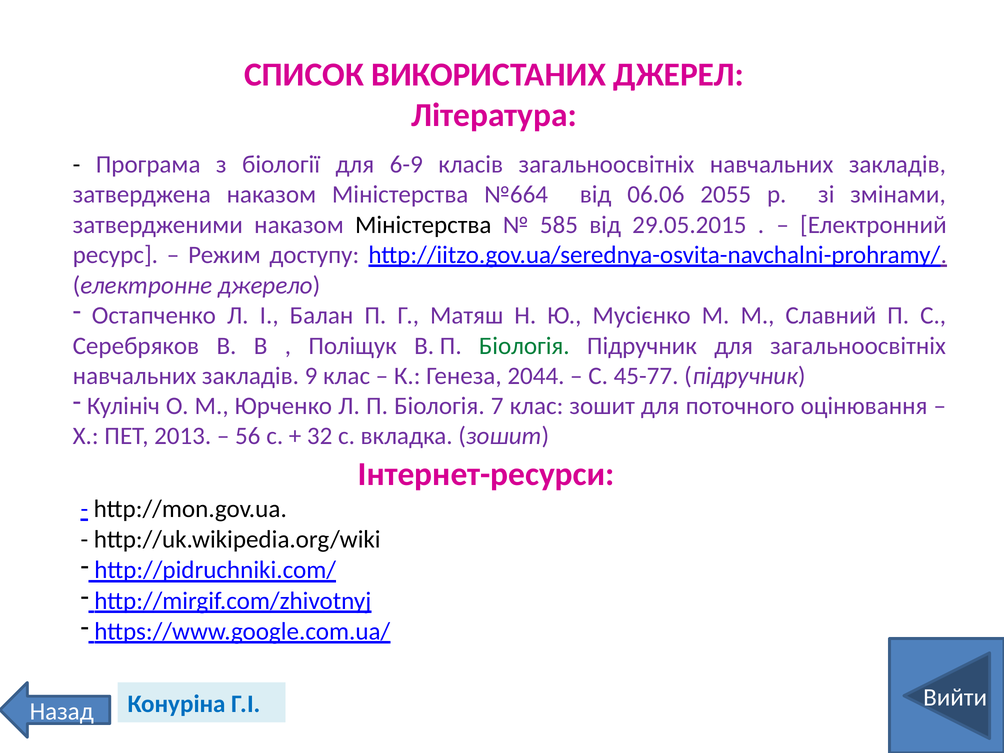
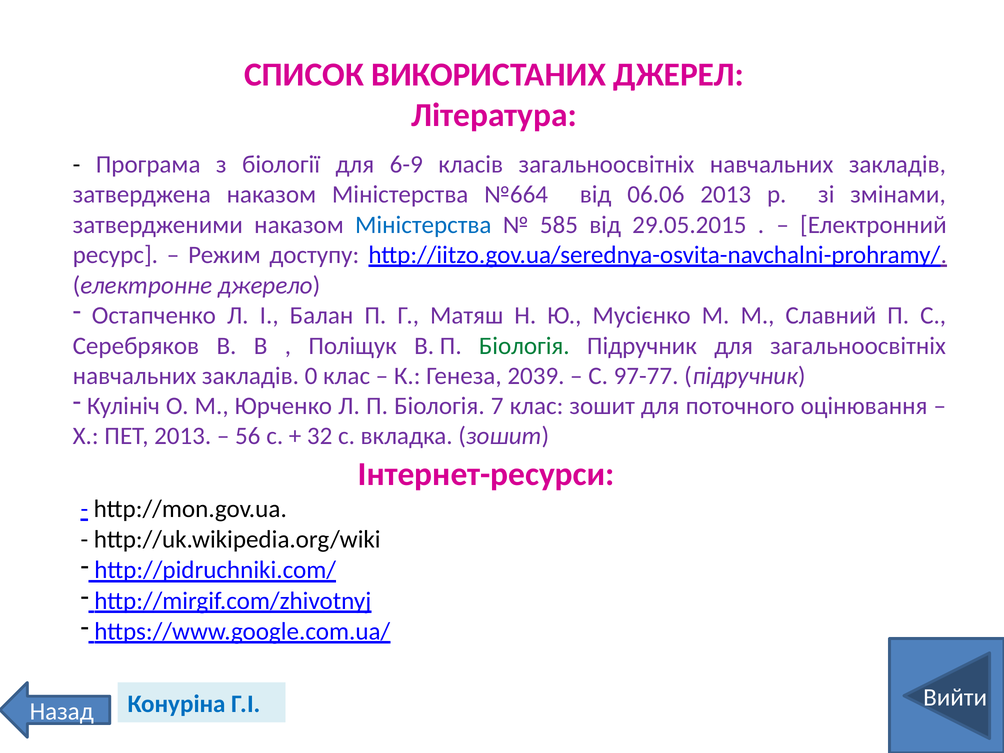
06.06 2055: 2055 -> 2013 (726, 195)
Міністерства colour: black -> blue (423, 225)
9: 9 -> 0 (311, 376)
2044: 2044 -> 2039 (536, 376)
45-77: 45-77 -> 97-77 (646, 376)
